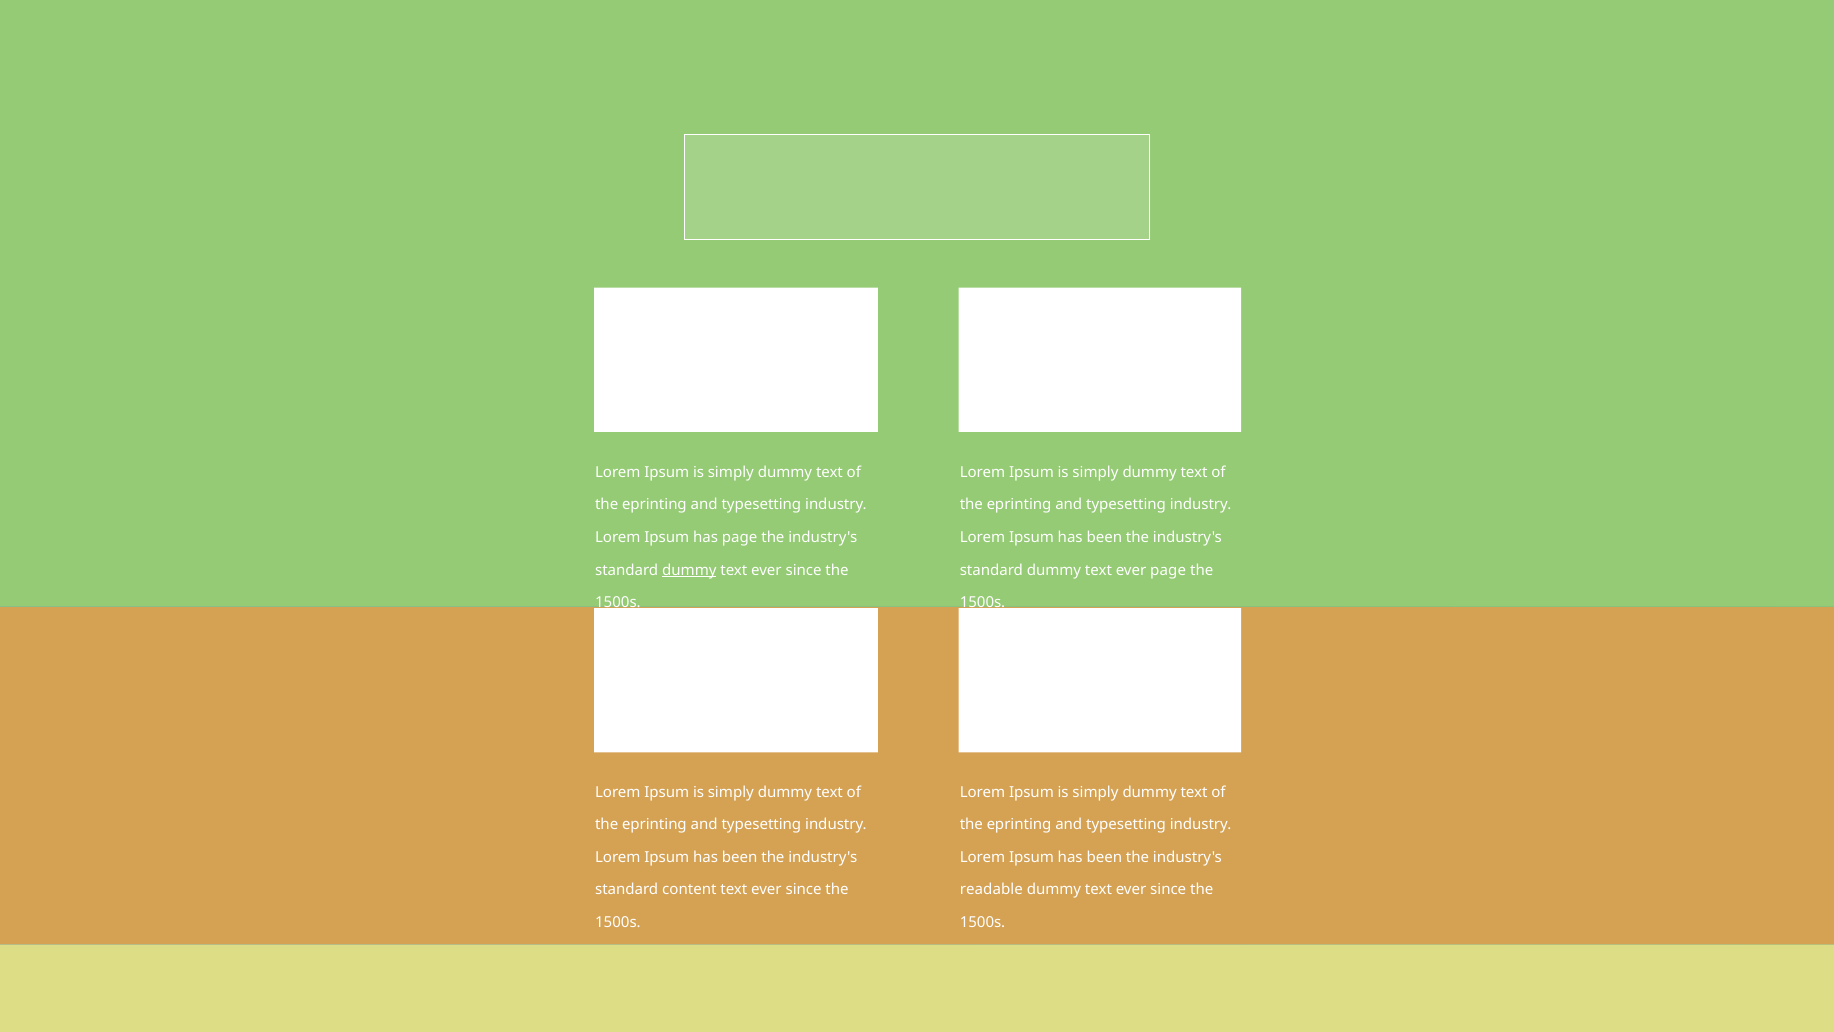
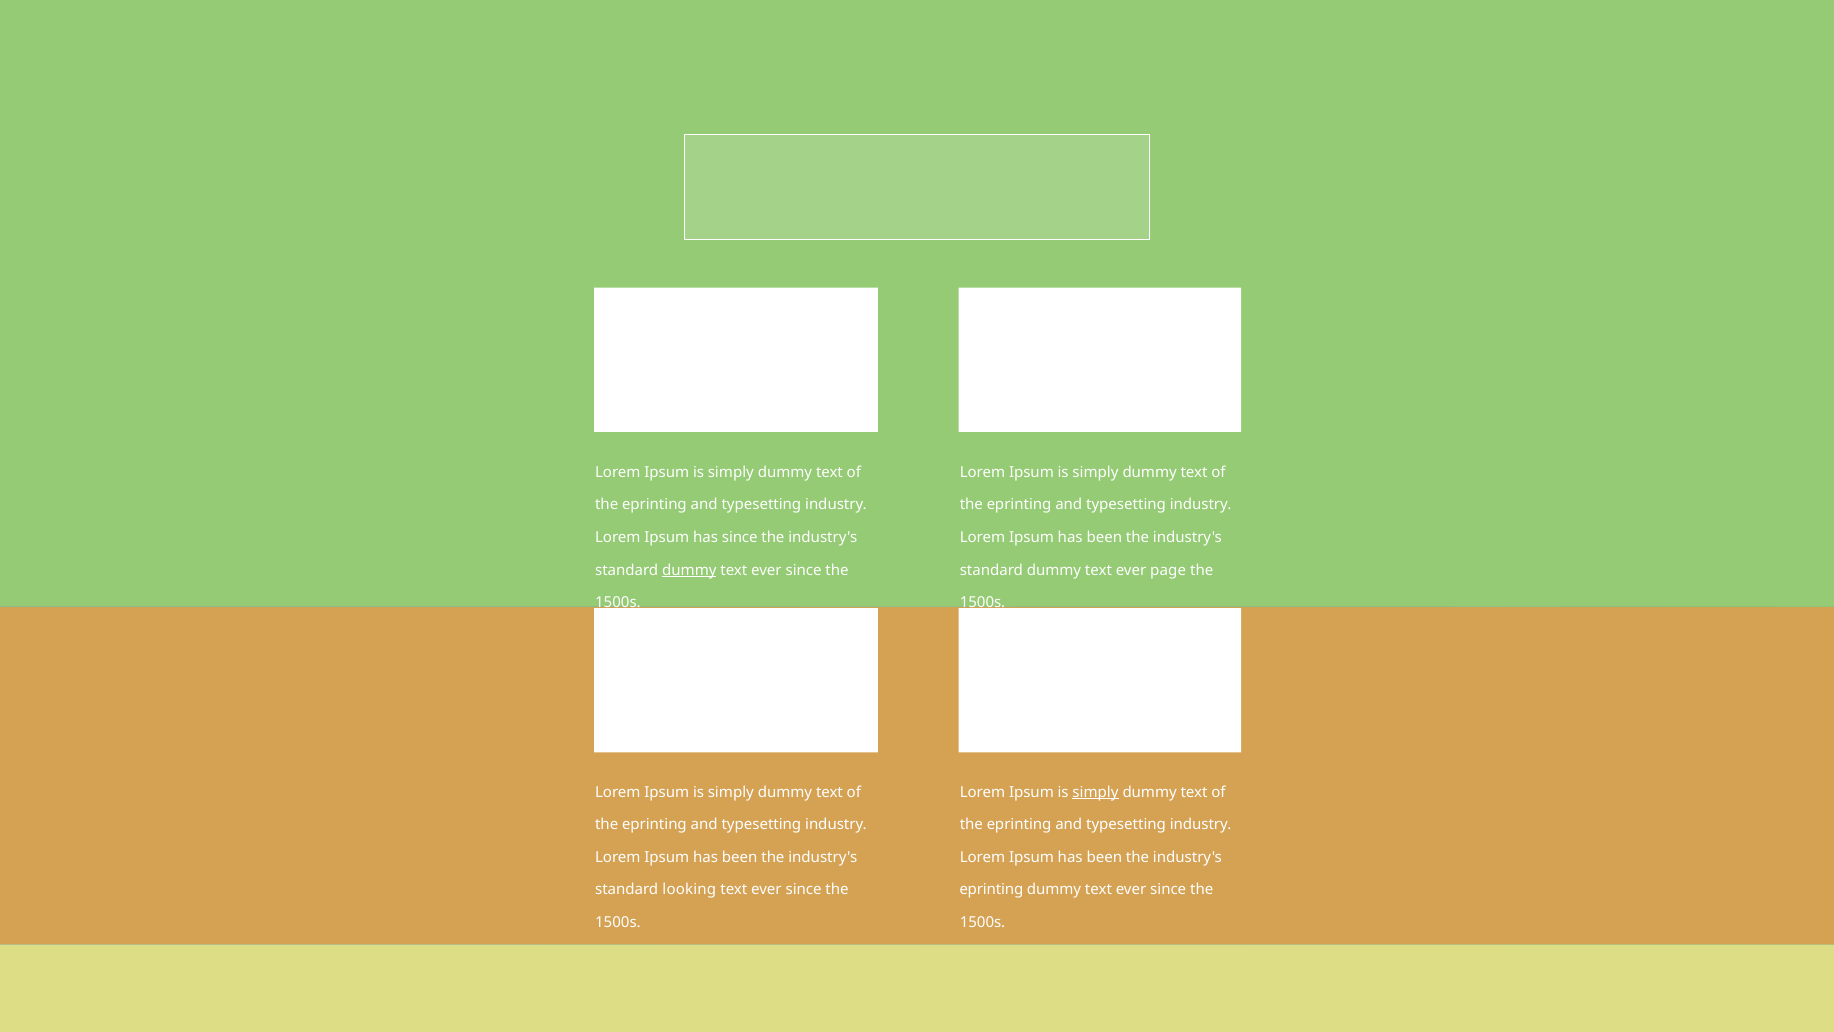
has page: page -> since (740, 537)
simply underline: none -> present (1096, 792)
content: content -> looking (689, 890)
readable: readable -> еprinting (991, 890)
